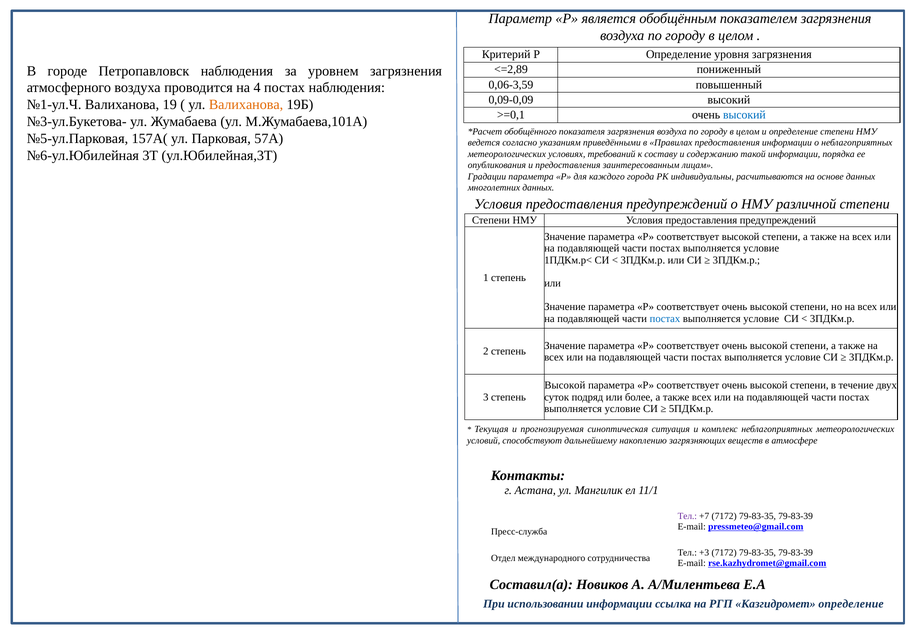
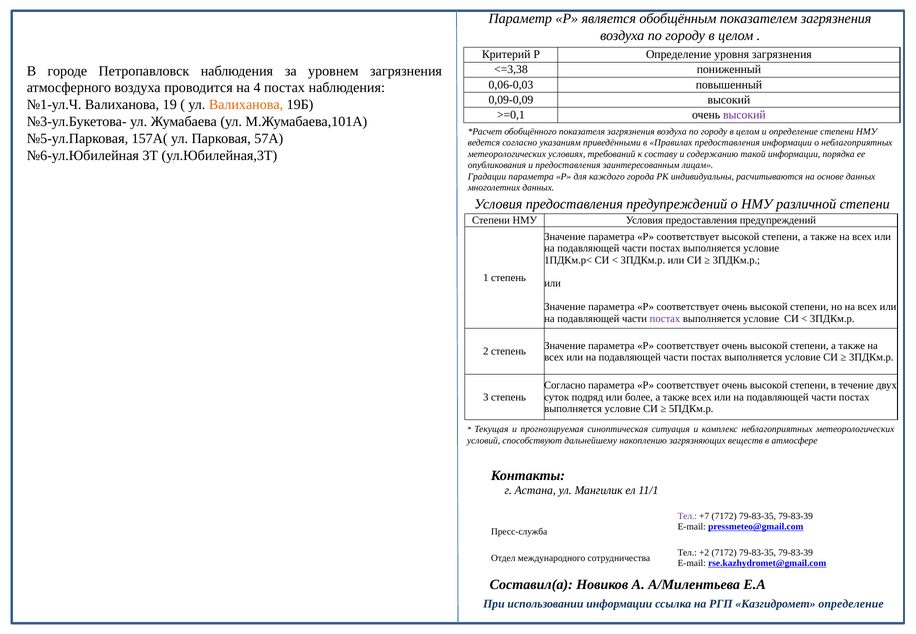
<=2,89: <=2,89 -> <=3,38 (511, 70)
0,06-3,59: 0,06-3,59 -> 0,06-0,03 (511, 85)
высокий colour: blue -> purple (744, 115)
постах colour: blue -> purple (665, 319)
Высокой: Высокой -> Согласно (565, 386)
+3: +3 -> +2 (704, 553)
